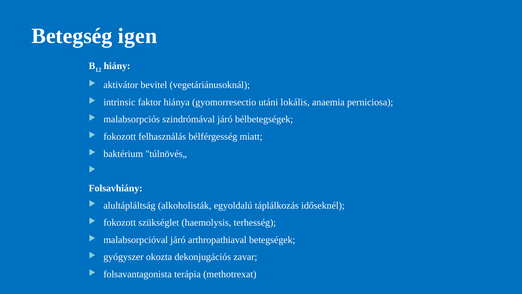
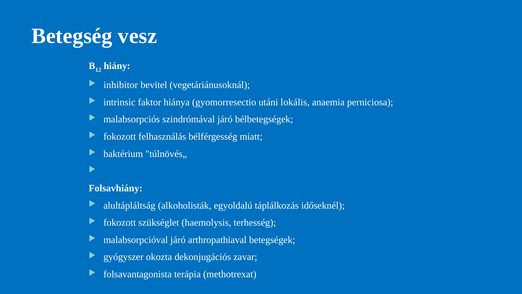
igen: igen -> vesz (138, 36)
aktivátor: aktivátor -> inhibitor (121, 85)
